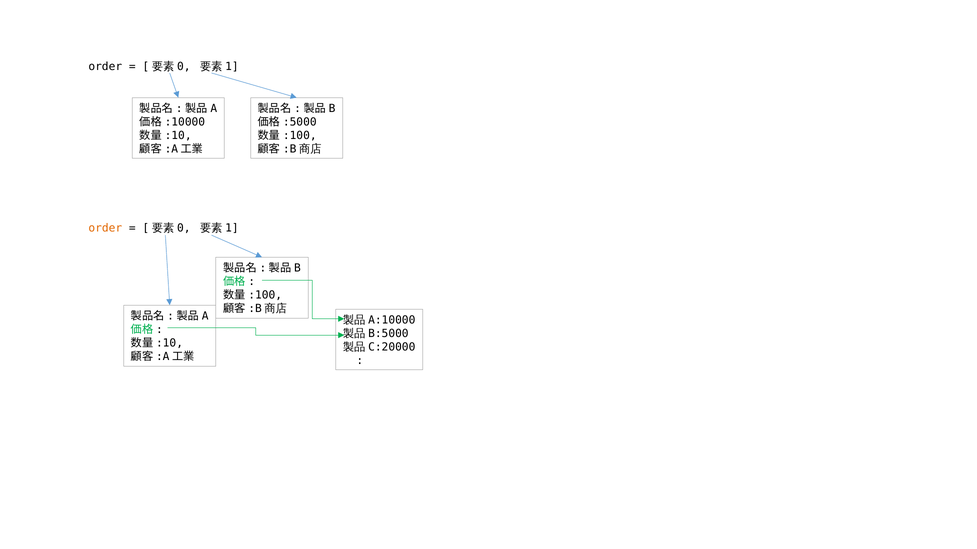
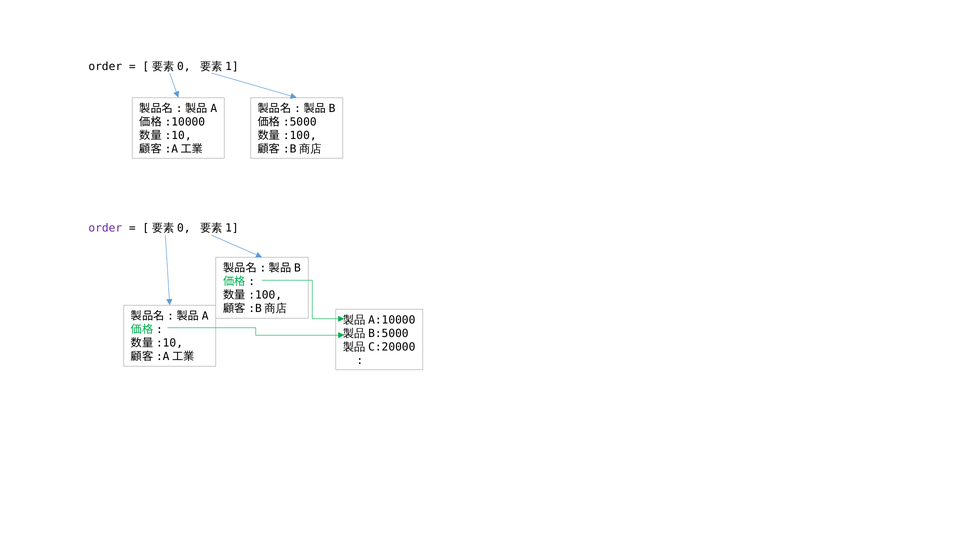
order colour: orange -> purple (105, 228)
